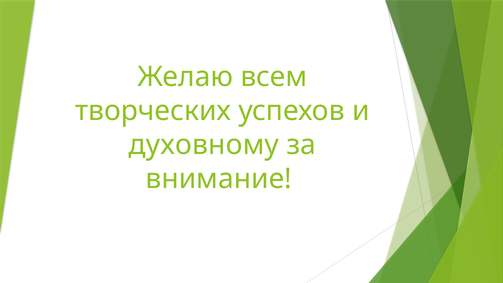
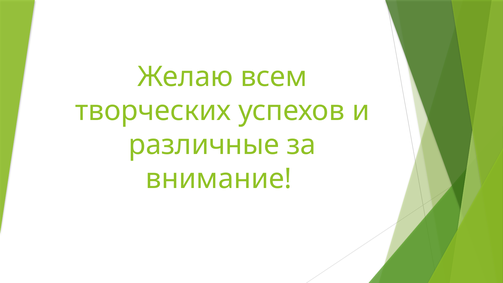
духовному: духовному -> различные (204, 145)
